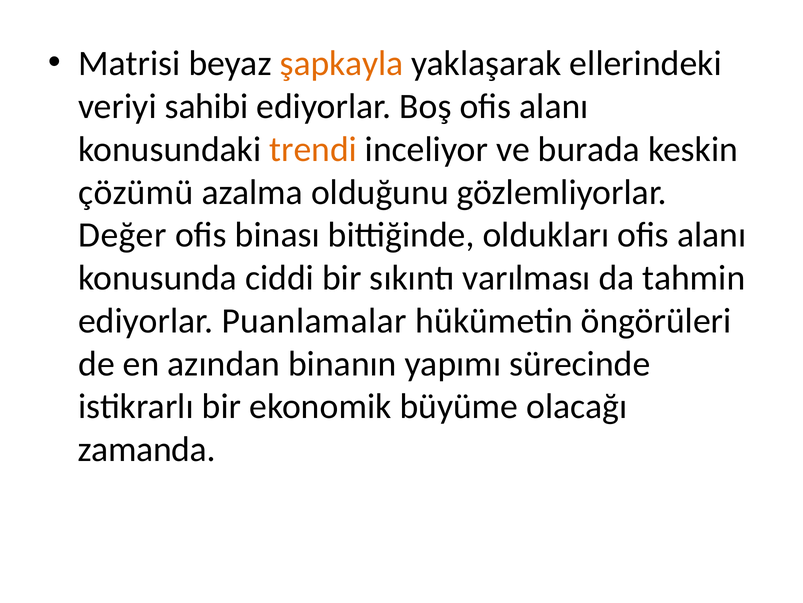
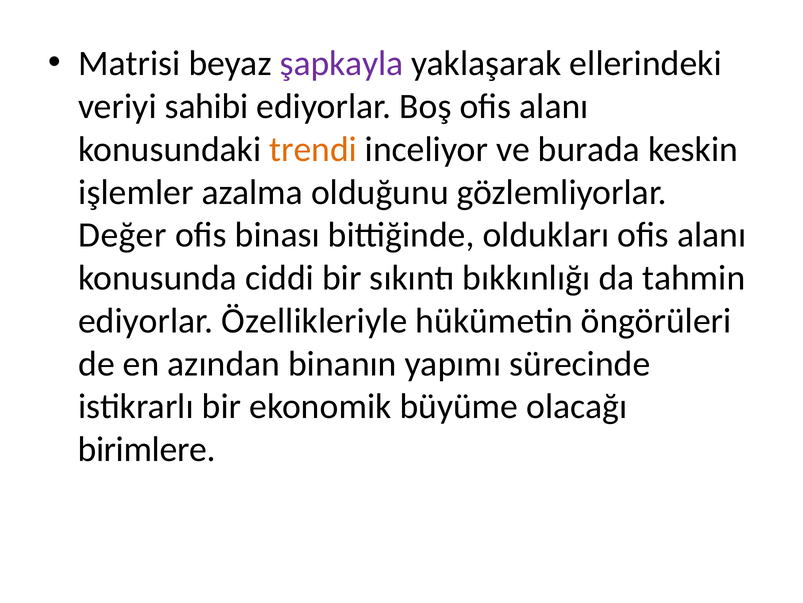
şapkayla colour: orange -> purple (341, 63)
çözümü: çözümü -> işlemler (136, 192)
varılması: varılması -> bıkkınlığı (526, 278)
Puanlamalar: Puanlamalar -> Özellikleriyle (314, 320)
zamanda: zamanda -> birimlere (147, 449)
